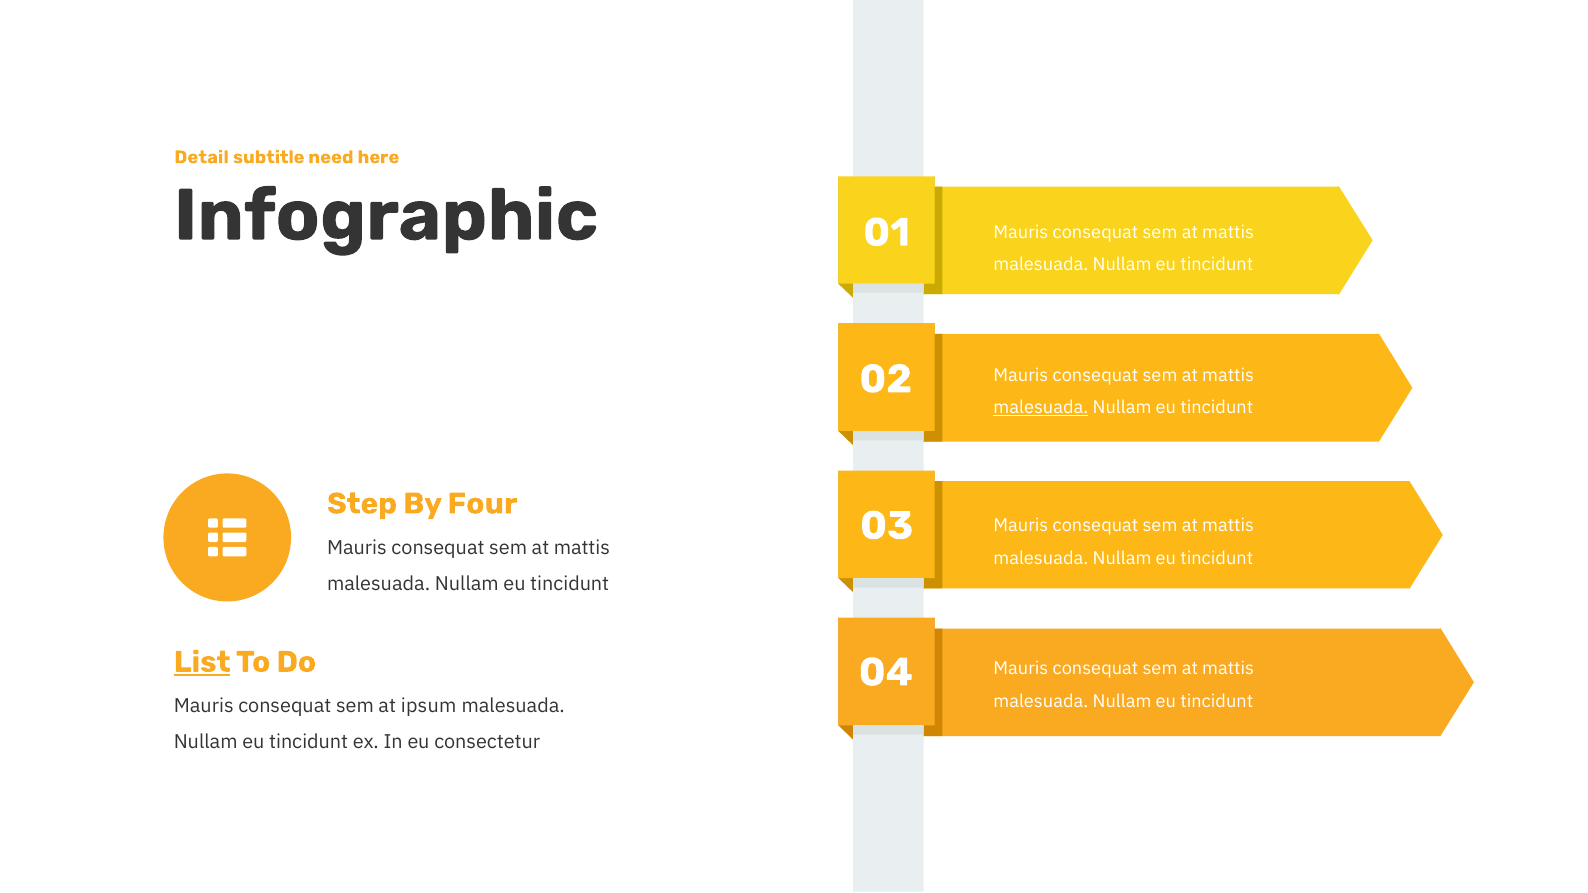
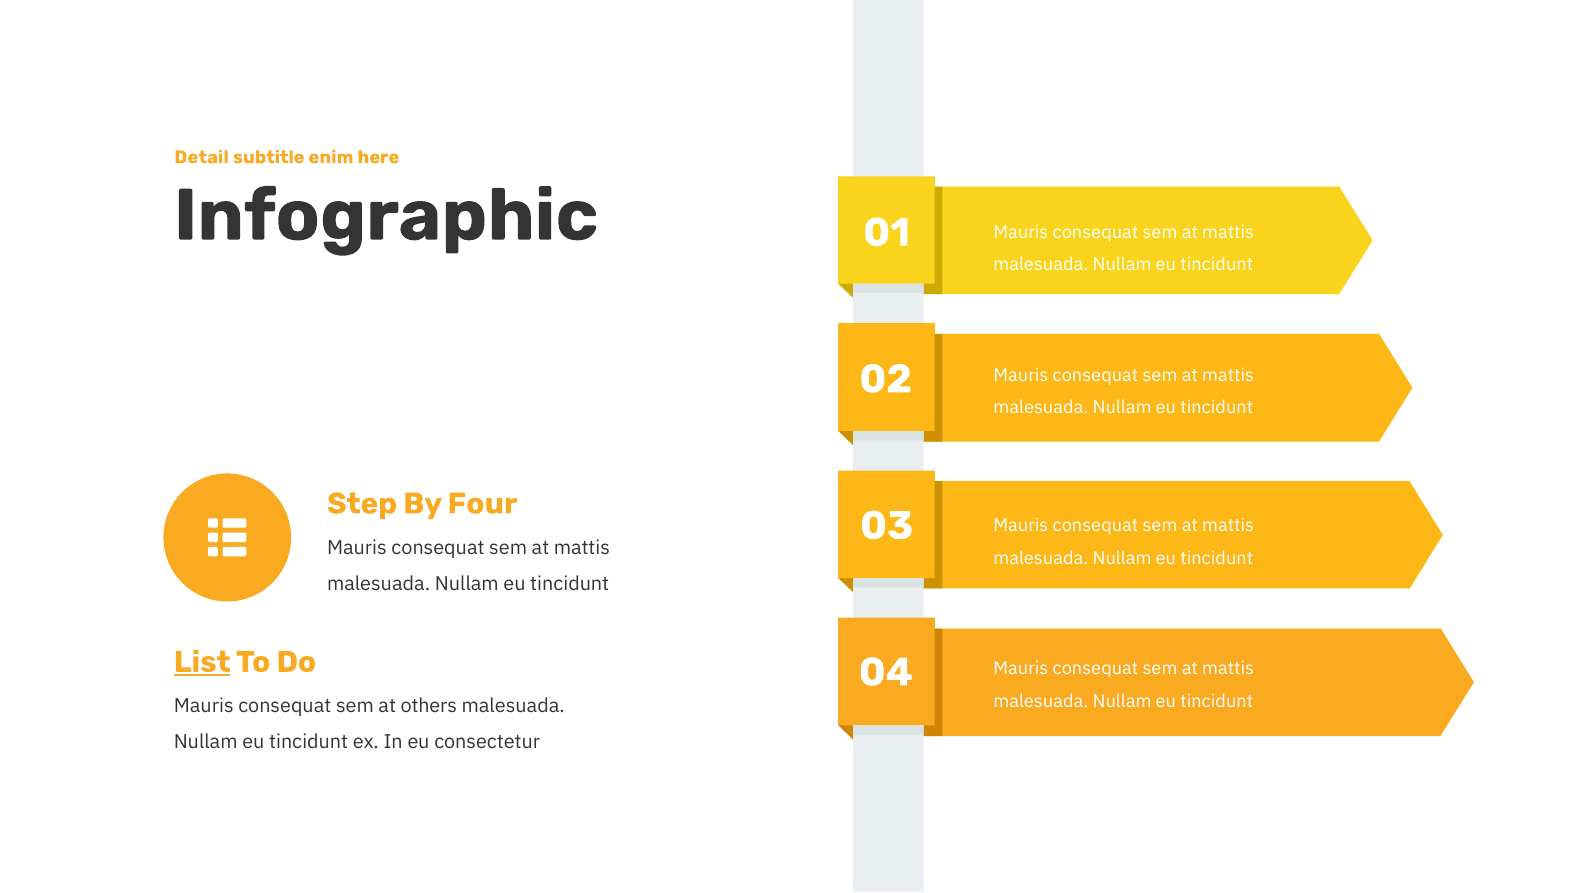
need: need -> enim (331, 157)
malesuada underline: present -> none (1041, 408)
ipsum: ipsum -> others (429, 706)
